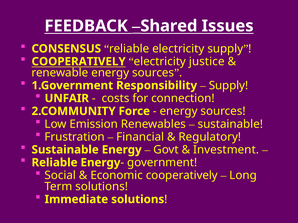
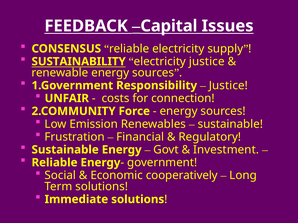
Shared: Shared -> Capital (169, 26)
COOPERATIVELY: COOPERATIVELY -> SUSTAINABILITY (79, 62)
Supply: Supply -> Justice (228, 86)
